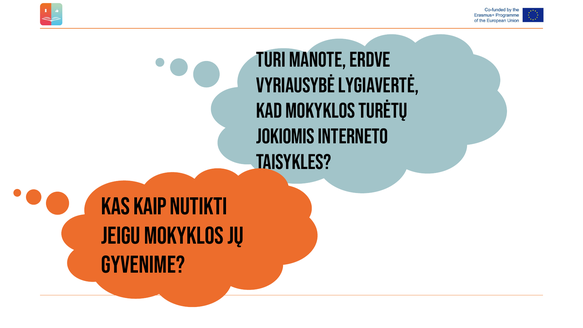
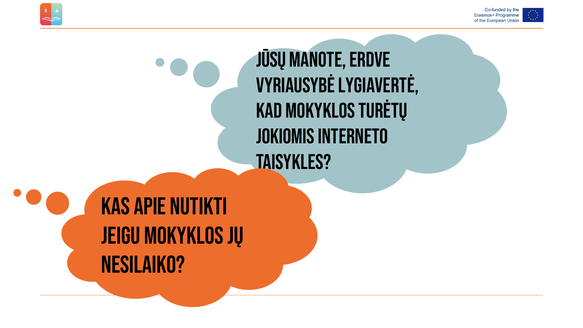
Turi: Turi -> Jūsų (271, 60)
kaip: kaip -> apie (150, 206)
gyvenime: gyvenime -> nesilaiko (143, 265)
